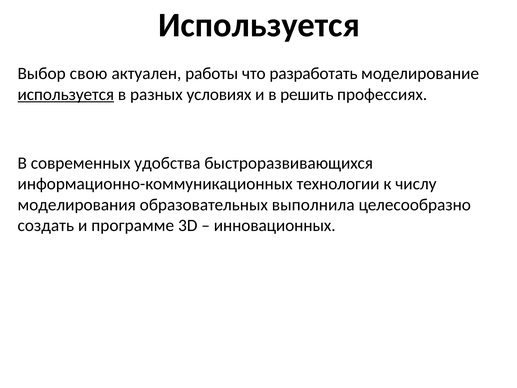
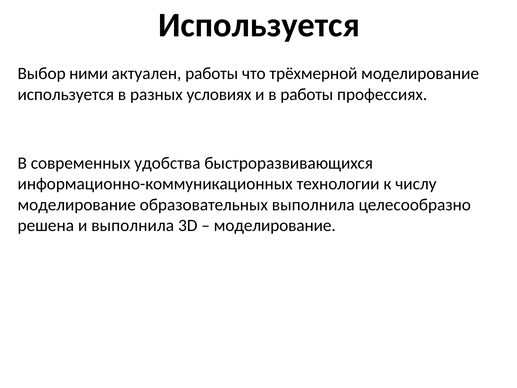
свою: свою -> ними (89, 74)
разработать: разработать -> трёхмерной (313, 74)
используется underline: present -> none (66, 94)
в решить: решить -> работы (307, 94)
моделирования: моделирования -> моделирование (77, 205)
создать: создать -> решена (46, 225)
и программе: программе -> выполнила (133, 225)
инновационных: инновационных -> моделирование (275, 225)
